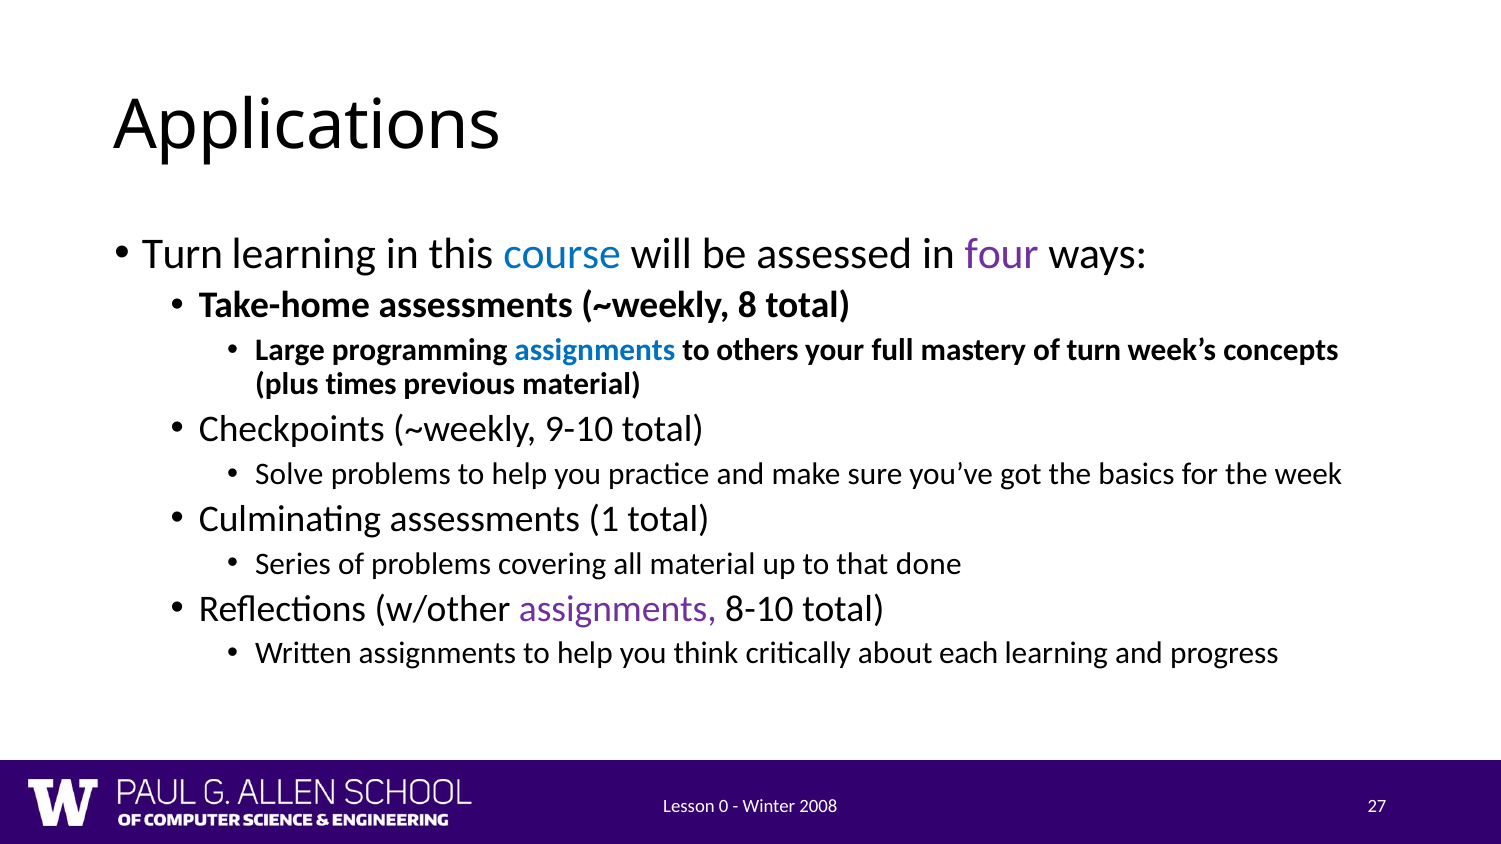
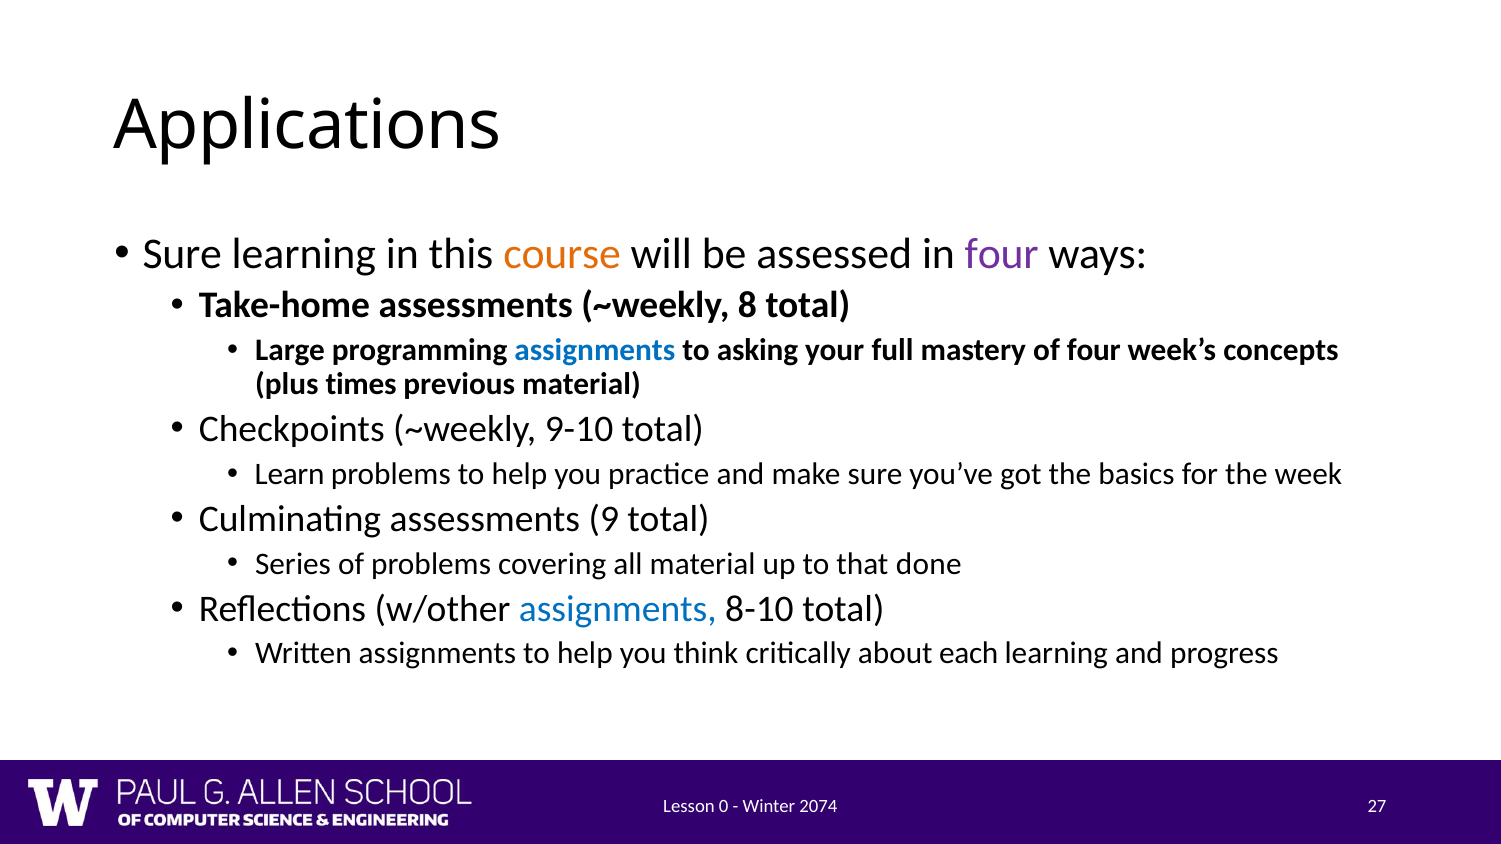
Turn: Turn -> Sure (182, 254)
course colour: blue -> orange (562, 254)
others: others -> asking (757, 350)
of turn: turn -> four (1094, 350)
Solve: Solve -> Learn (290, 474)
1: 1 -> 9 (604, 519)
assignments colour: purple -> blue (618, 609)
2008: 2008 -> 2074 (818, 806)
